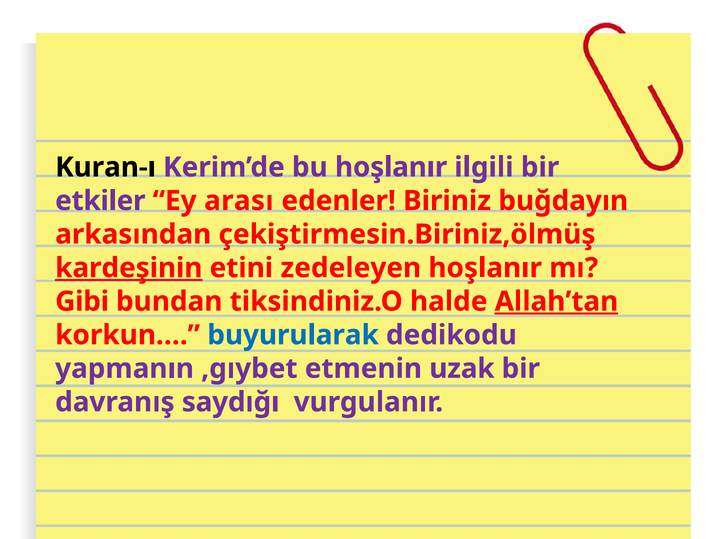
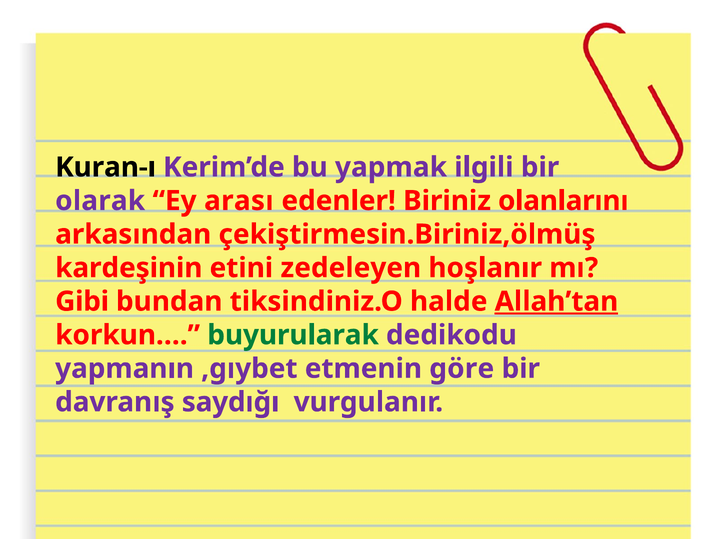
bu hoşlanır: hoşlanır -> yapmak (391, 167)
etkiler: etkiler -> olarak (100, 201)
buğdayın: buğdayın -> olanlarını (563, 201)
kardeşinin underline: present -> none (129, 268)
buyurularak colour: blue -> green (293, 335)
uzak: uzak -> göre (462, 369)
